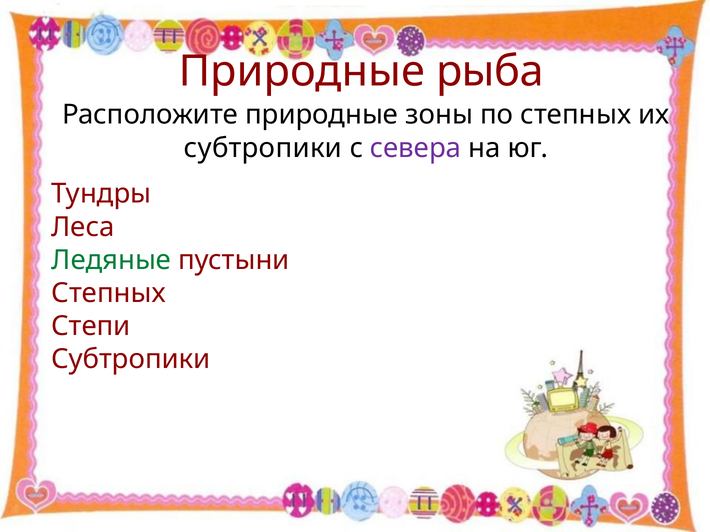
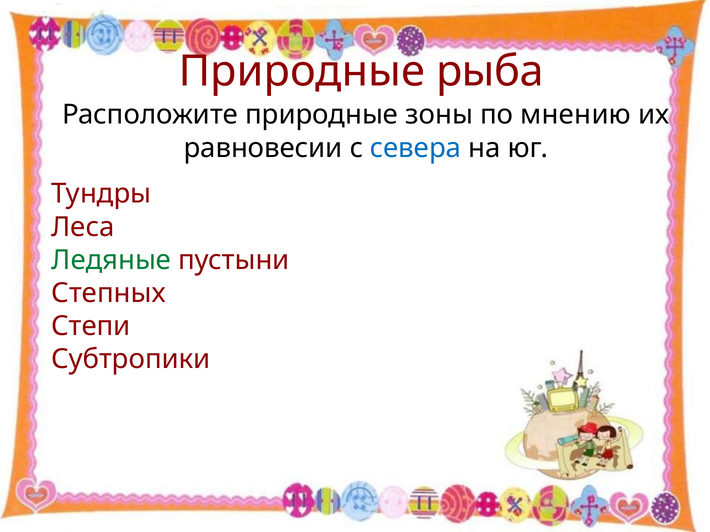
по степных: степных -> мнению (576, 115)
субтропики: субтропики -> равновесии (263, 148)
cевера colour: purple -> blue (416, 148)
